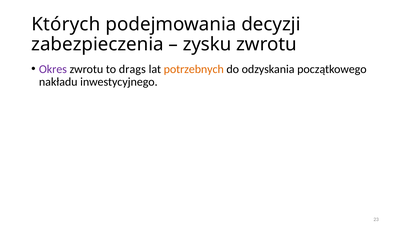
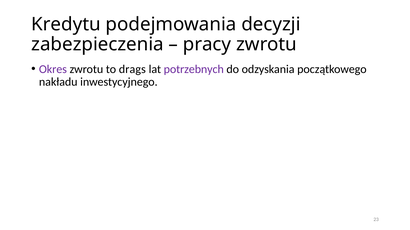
Których: Których -> Kredytu (66, 24)
zysku: zysku -> pracy (207, 45)
potrzebnych colour: orange -> purple (194, 69)
